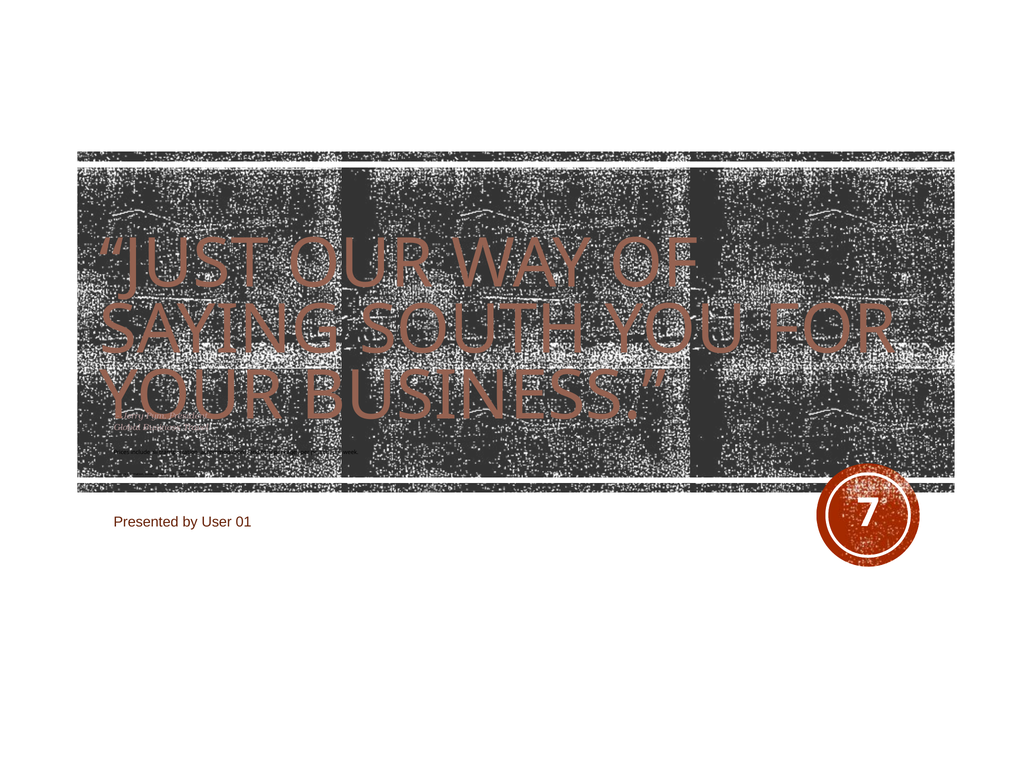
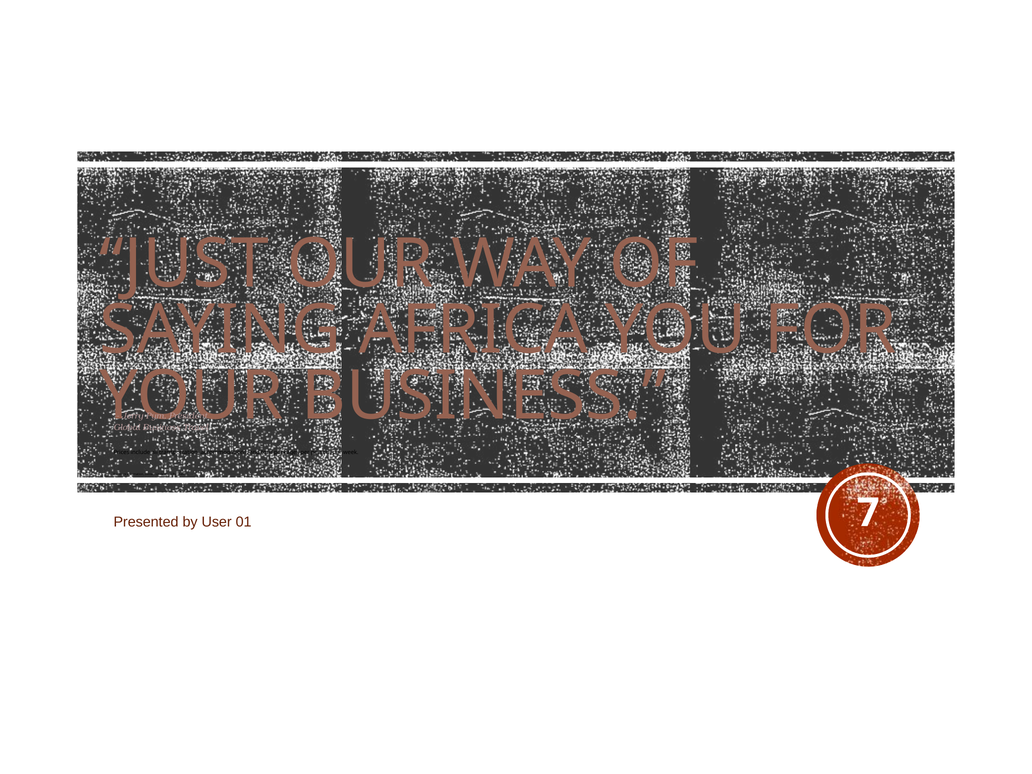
SOUTH: SOUTH -> AFRICA (474, 330)
